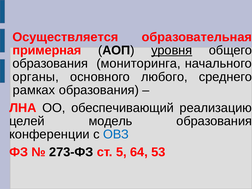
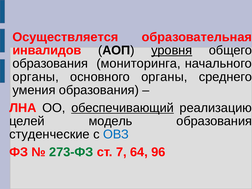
примерная: примерная -> инвалидов (47, 50)
основного любого: любого -> органы (164, 77)
рамках: рамках -> умения (34, 90)
обеспечивающий underline: none -> present (123, 108)
конференции: конференции -> студенческие (49, 134)
273-ФЗ colour: black -> green (71, 152)
5: 5 -> 7 (121, 152)
53: 53 -> 96 (158, 152)
